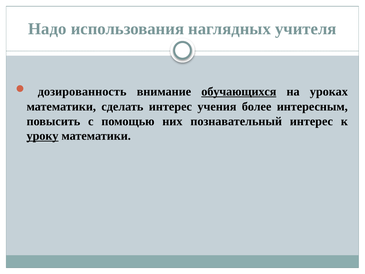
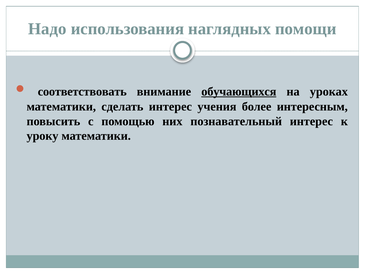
учителя: учителя -> помощи (306, 29)
дозированность: дозированность -> соответствовать (82, 92)
уроку underline: present -> none (43, 136)
